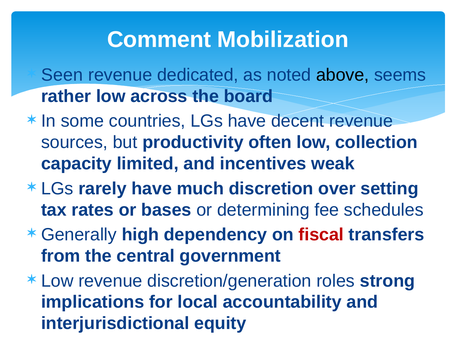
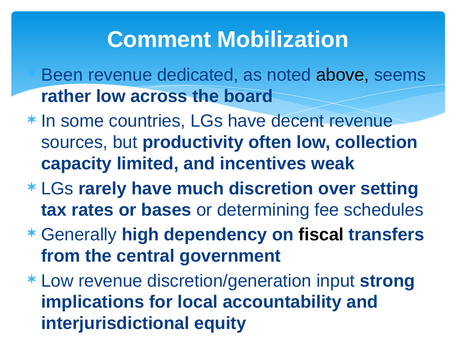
Seen: Seen -> Been (62, 75)
fiscal colour: red -> black (321, 235)
roles: roles -> input (336, 281)
